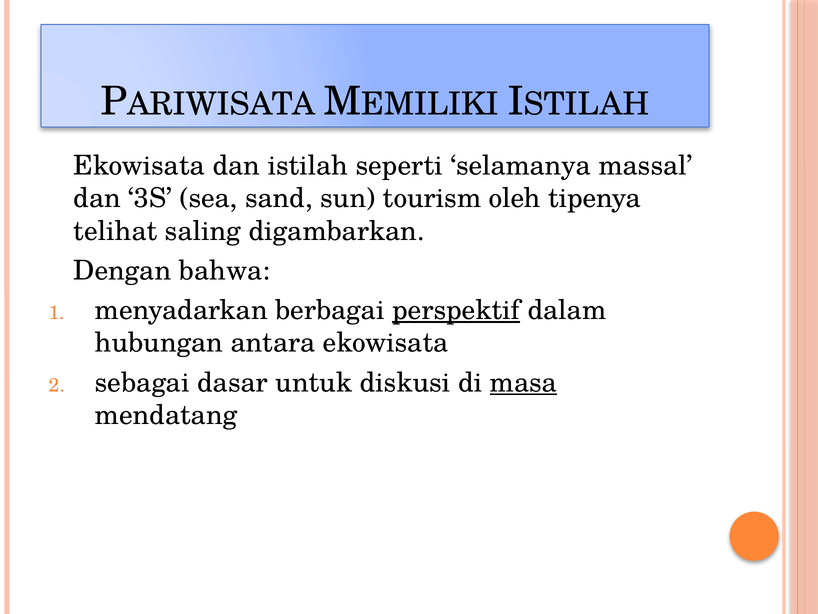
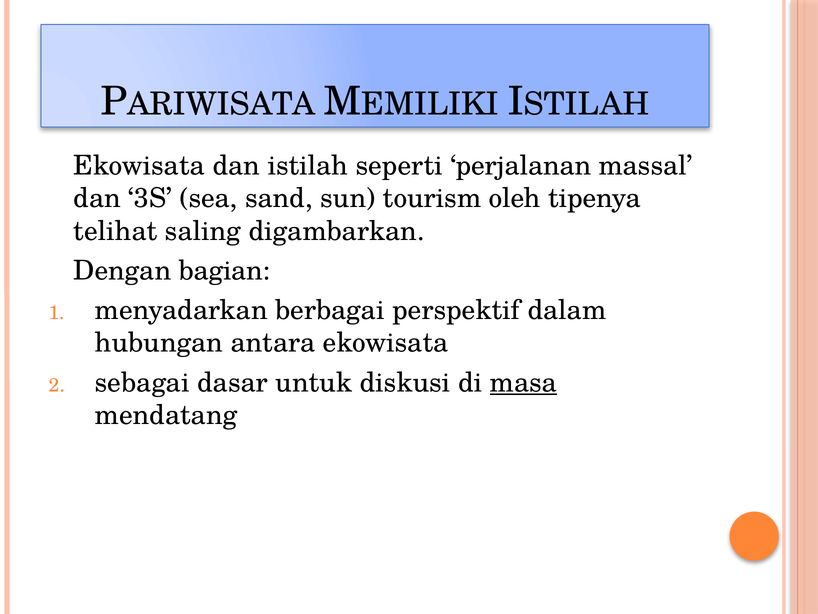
selamanya: selamanya -> perjalanan (521, 165)
bahwa: bahwa -> bagian (225, 270)
perspektif underline: present -> none (456, 310)
